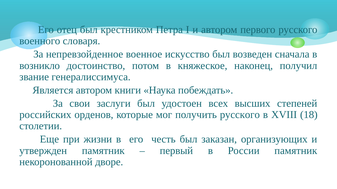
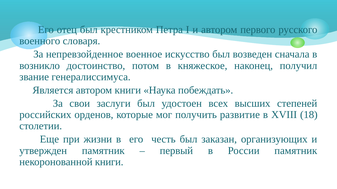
получить русского: русского -> развитие (240, 115)
некоронованной дворе: дворе -> книги (109, 162)
